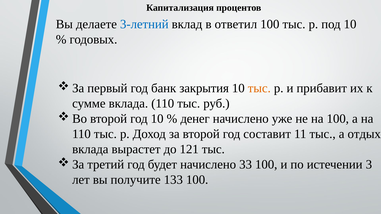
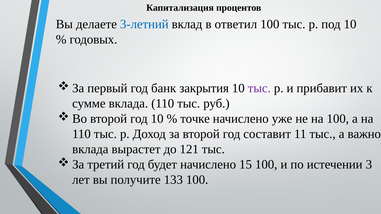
тыс colour: orange -> purple (259, 88)
денег: денег -> точке (195, 119)
отдых: отдых -> важно (364, 134)
33: 33 -> 15 (246, 165)
